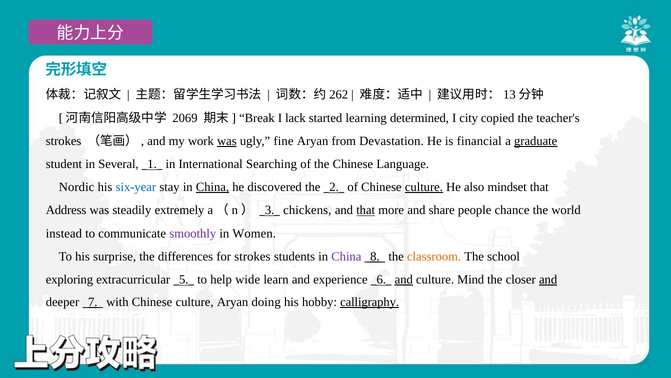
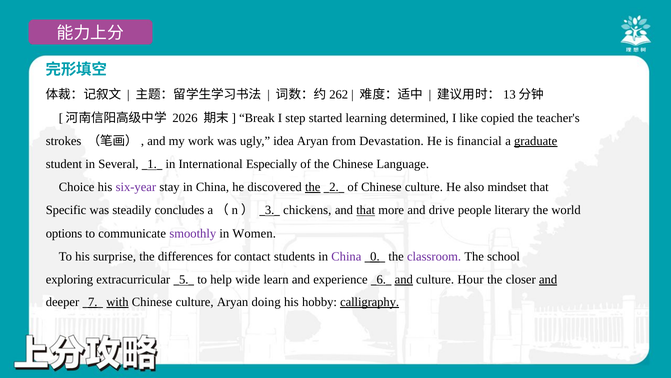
2069: 2069 -> 2026 (185, 118)
lack: lack -> step (295, 118)
city: city -> like (469, 118)
was underline: present -> none (227, 141)
fine: fine -> idea (284, 141)
Searching: Searching -> Especially (272, 164)
Nordic: Nordic -> Choice (77, 187)
six-year colour: blue -> purple (136, 187)
China underline: present -> none (212, 187)
the underline: none -> present (313, 187)
culture underline: present -> none (424, 187)
Address: Address -> Specific (66, 210)
extremely: extremely -> concludes (180, 210)
share: share -> drive (442, 210)
chance: chance -> literary (512, 210)
instead: instead -> options (64, 233)
for strokes: strokes -> contact (252, 256)
8: 8 -> 0 (375, 256)
classroom colour: orange -> purple (434, 256)
Mind: Mind -> Hour (471, 279)
with underline: none -> present (117, 302)
